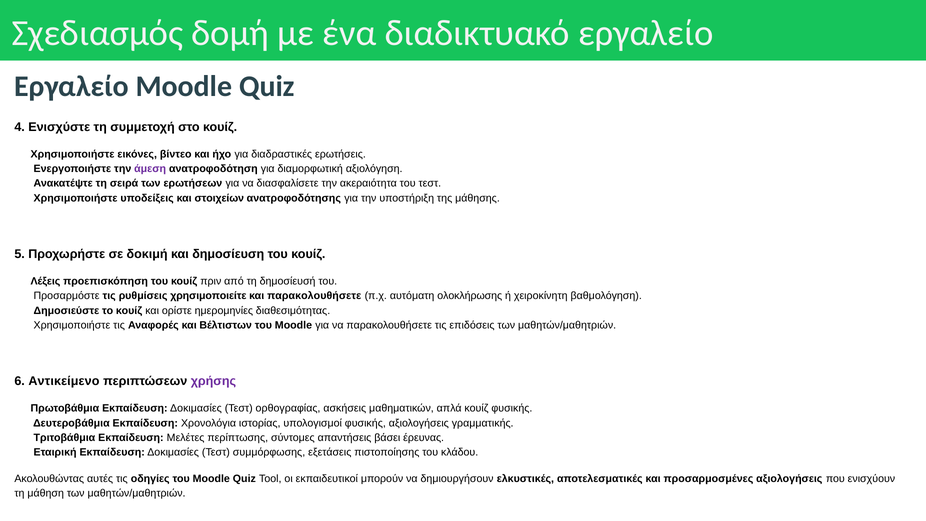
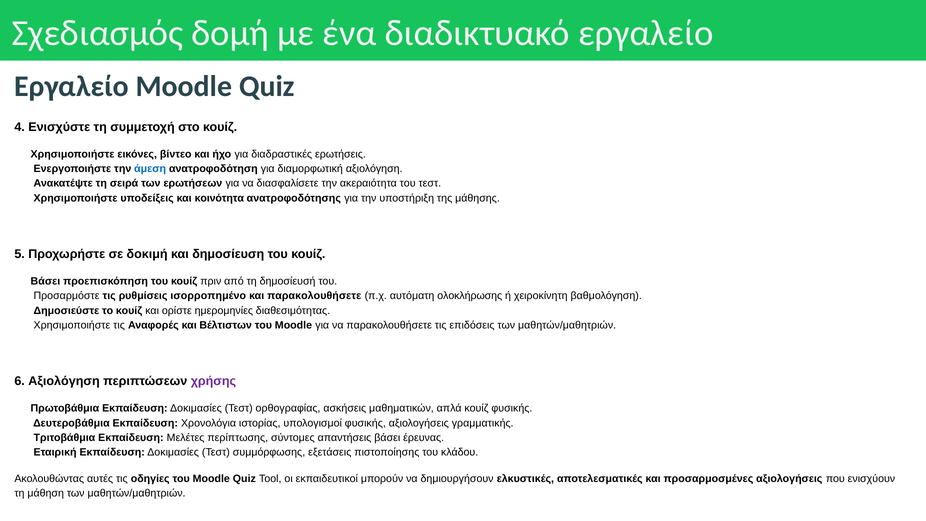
άμεση colour: purple -> blue (150, 169)
στοιχείων: στοιχείων -> κοινότητα (219, 198)
Λέξεις: Λέξεις -> Βάσει (45, 281)
χρησιμοποιείτε: χρησιμοποιείτε -> ισορροπημένο (208, 296)
6 Αντικείμενο: Αντικείμενο -> Αξιολόγηση (64, 381)
